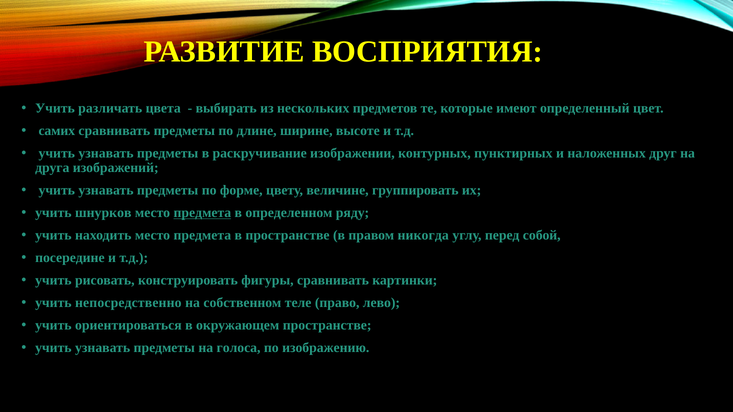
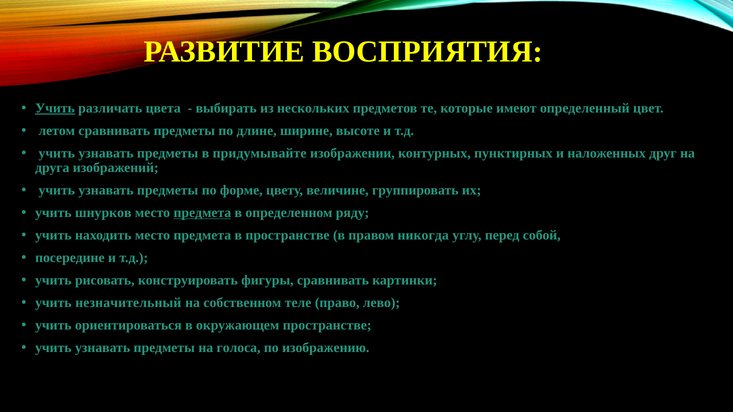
Учить underline: none -> present (55, 108)
самих: самих -> летом (57, 131)
раскручивание: раскручивание -> придумывайте (260, 153)
непосредственно: непосредственно -> незначительный (128, 303)
